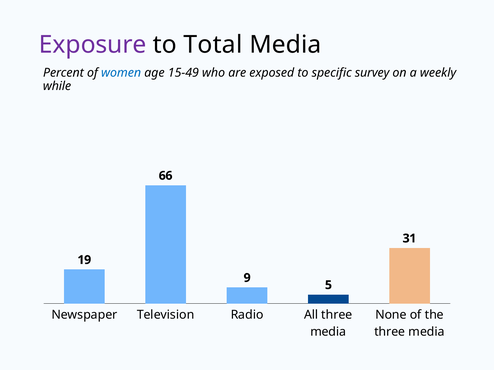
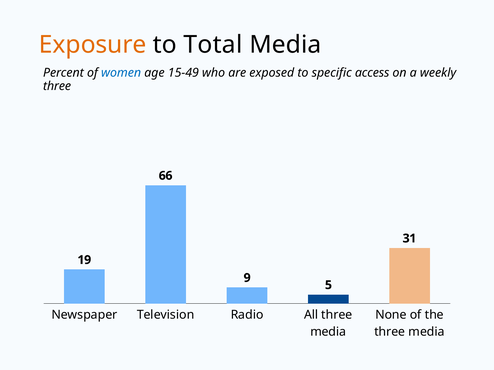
Exposure colour: purple -> orange (93, 45)
survey: survey -> access (372, 73)
while: while -> three (57, 86)
